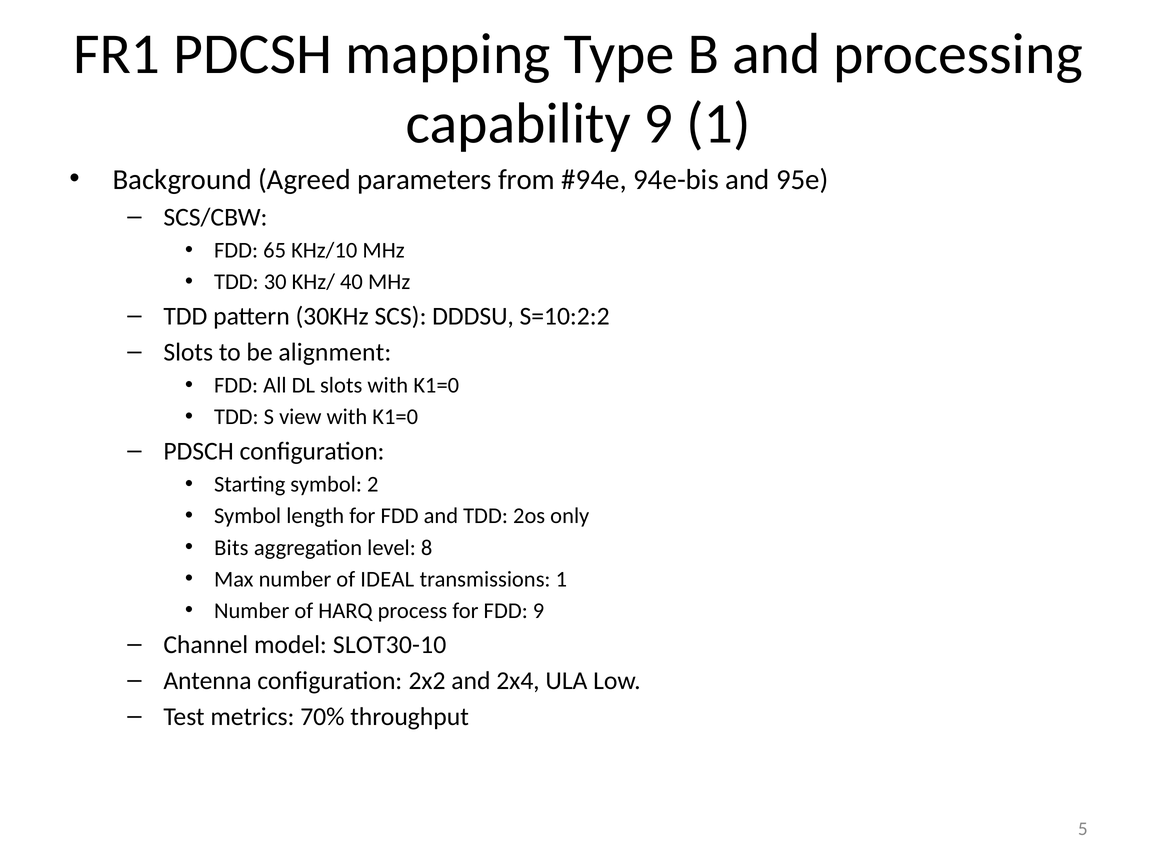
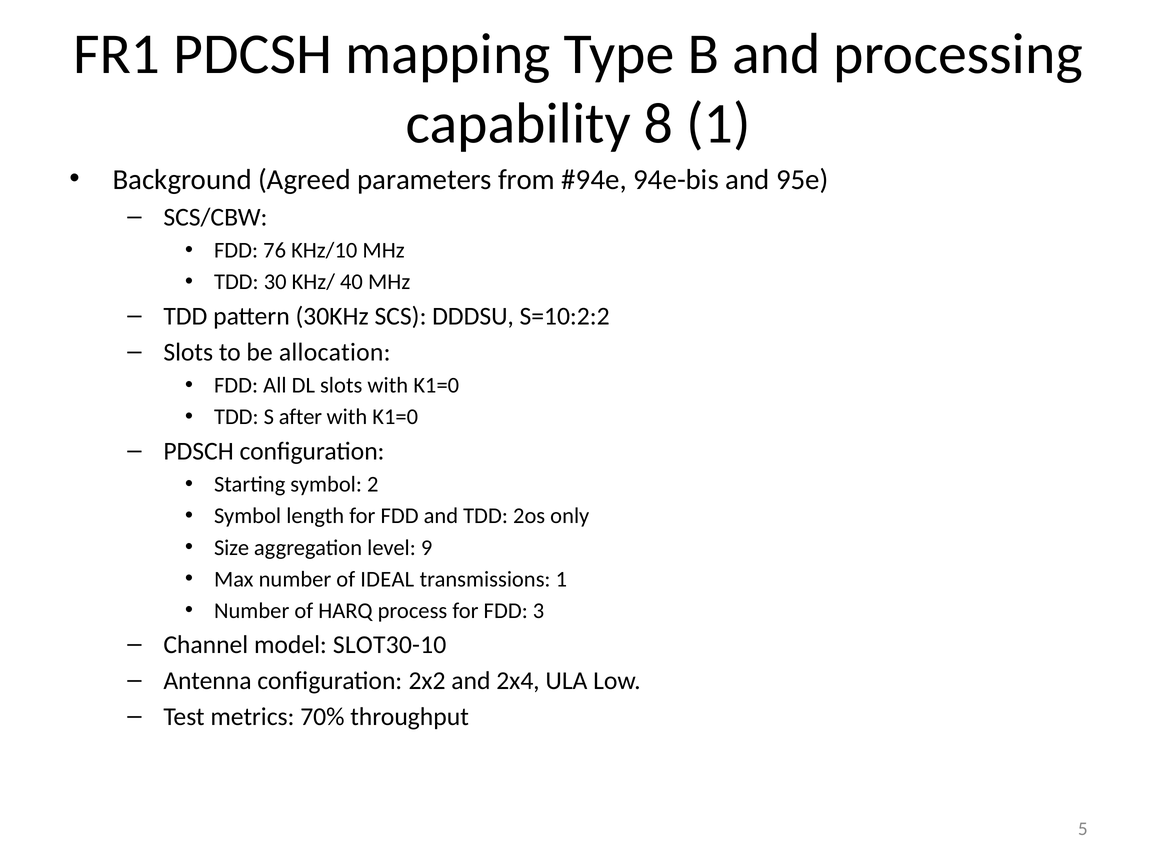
capability 9: 9 -> 8 (659, 124)
65: 65 -> 76 (275, 250)
alignment: alignment -> allocation (335, 352)
view: view -> after (300, 417)
Bits: Bits -> Size (232, 547)
8: 8 -> 9 (427, 547)
FDD 9: 9 -> 3 (538, 610)
